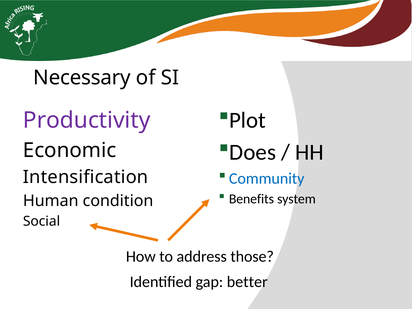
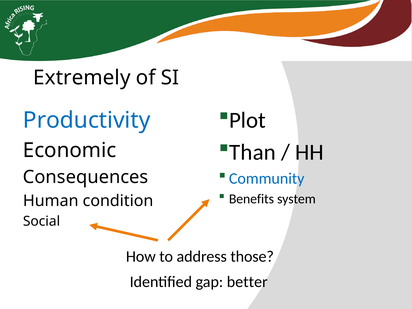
Necessary: Necessary -> Extremely (82, 78)
Productivity colour: purple -> blue (87, 120)
Does: Does -> Than (253, 152)
Intensification: Intensification -> Consequences (86, 177)
